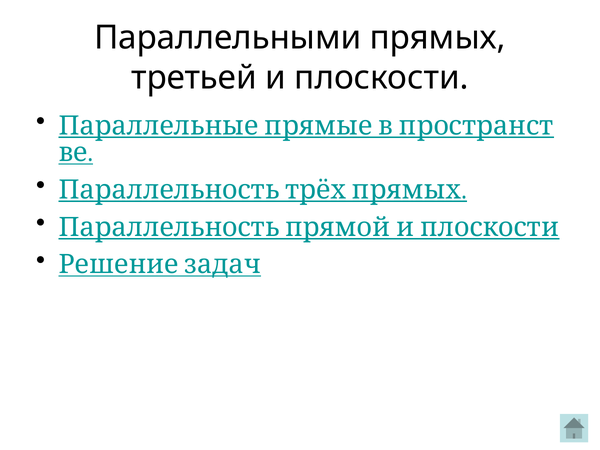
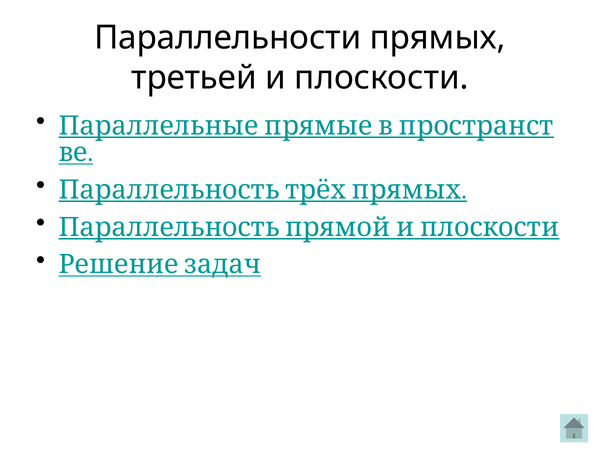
Параллельными: Параллельными -> Параллельности (228, 38)
